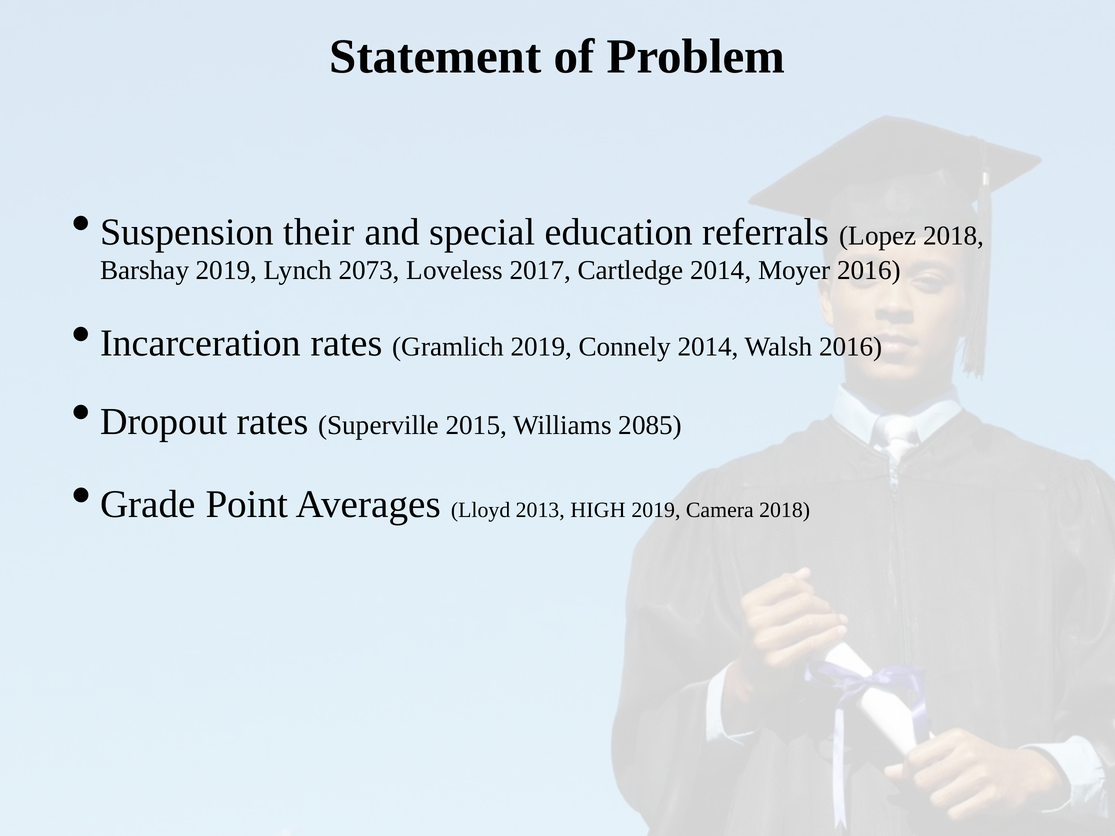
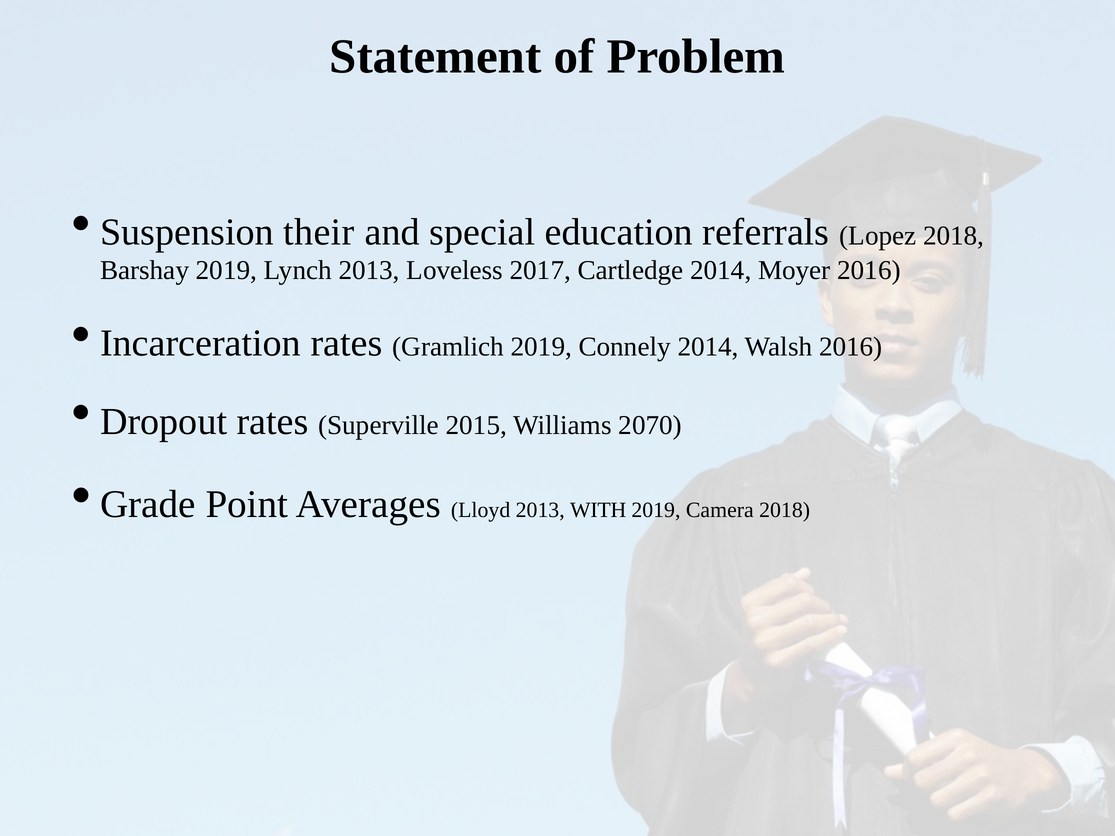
Lynch 2073: 2073 -> 2013 (369, 271)
2085: 2085 -> 2070 (650, 425)
HIGH: HIGH -> WITH (598, 510)
